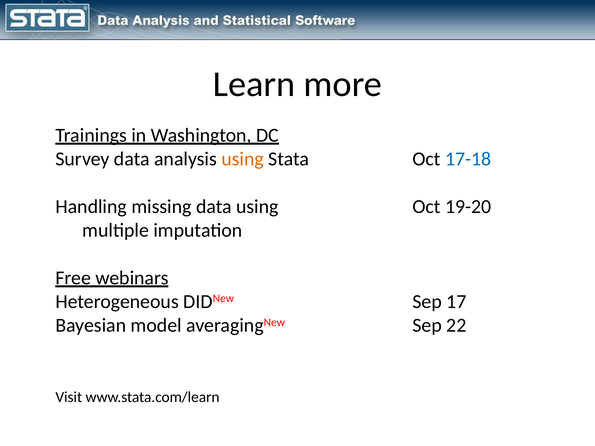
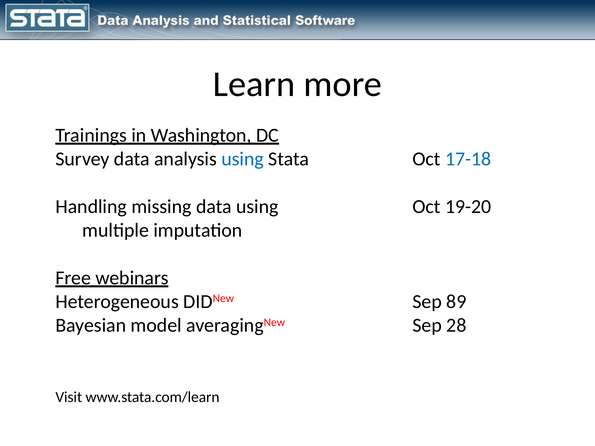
using colour: orange -> blue (243, 159)
17: 17 -> 89 (456, 302)
22: 22 -> 28 (456, 326)
